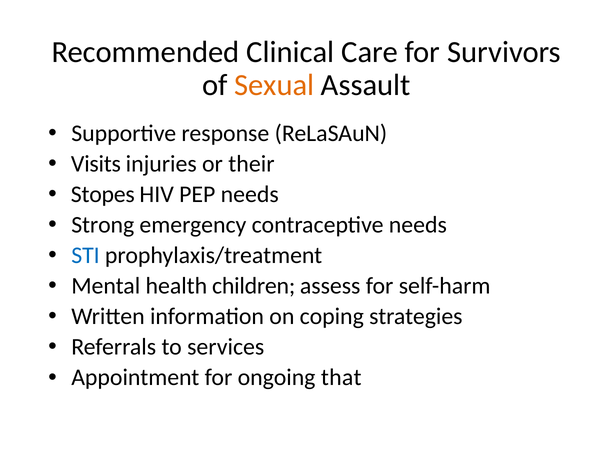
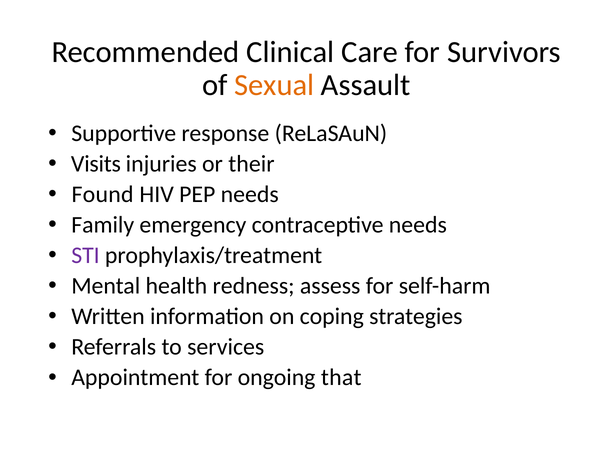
Stopes: Stopes -> Found (103, 194)
Strong: Strong -> Family (103, 225)
STI colour: blue -> purple (85, 255)
children: children -> redness (254, 286)
